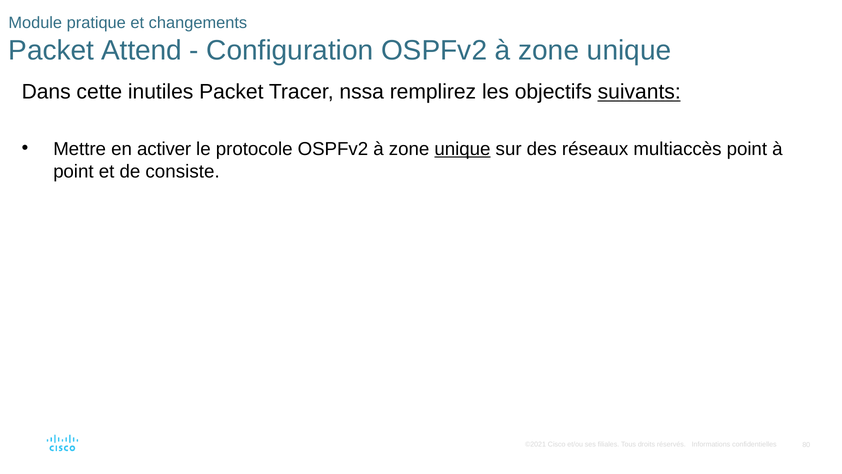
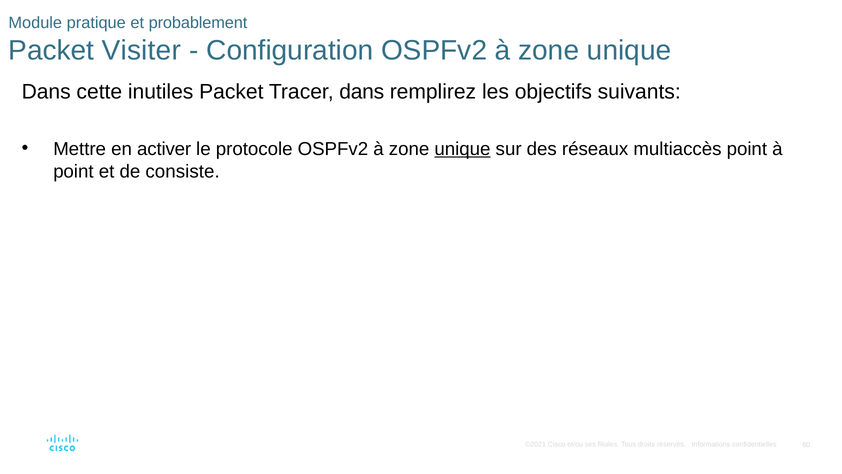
changements: changements -> probablement (198, 23)
Attend: Attend -> Visiter (141, 50)
Tracer nssa: nssa -> dans (362, 92)
suivants underline: present -> none (639, 92)
